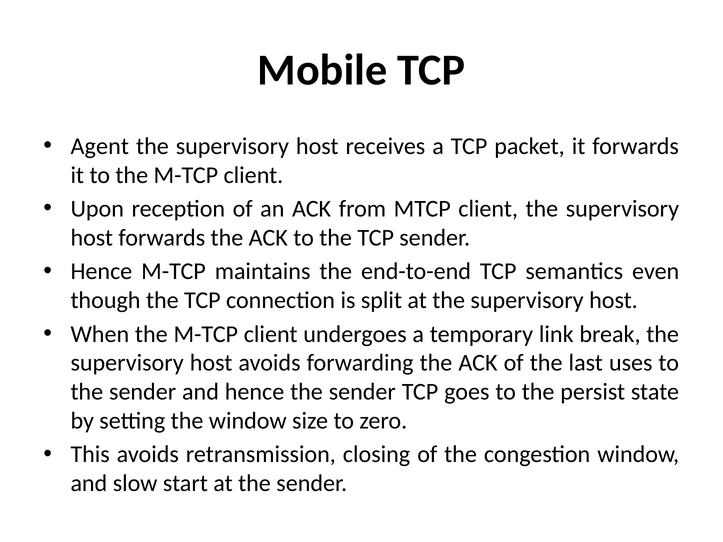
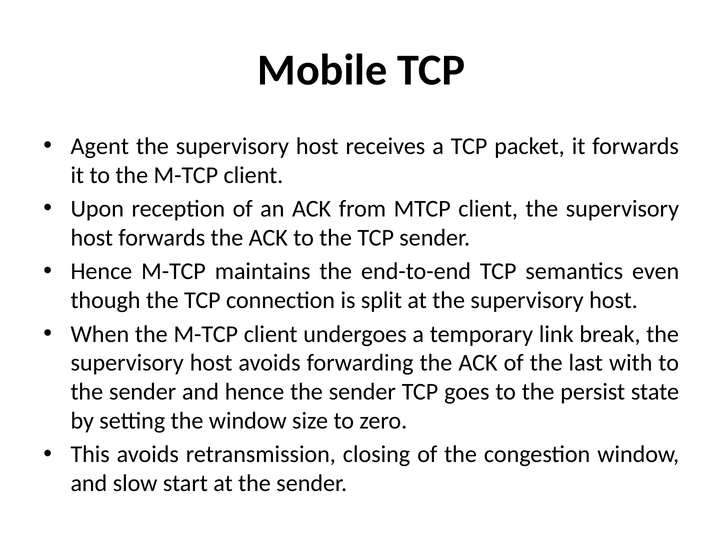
uses: uses -> with (631, 363)
